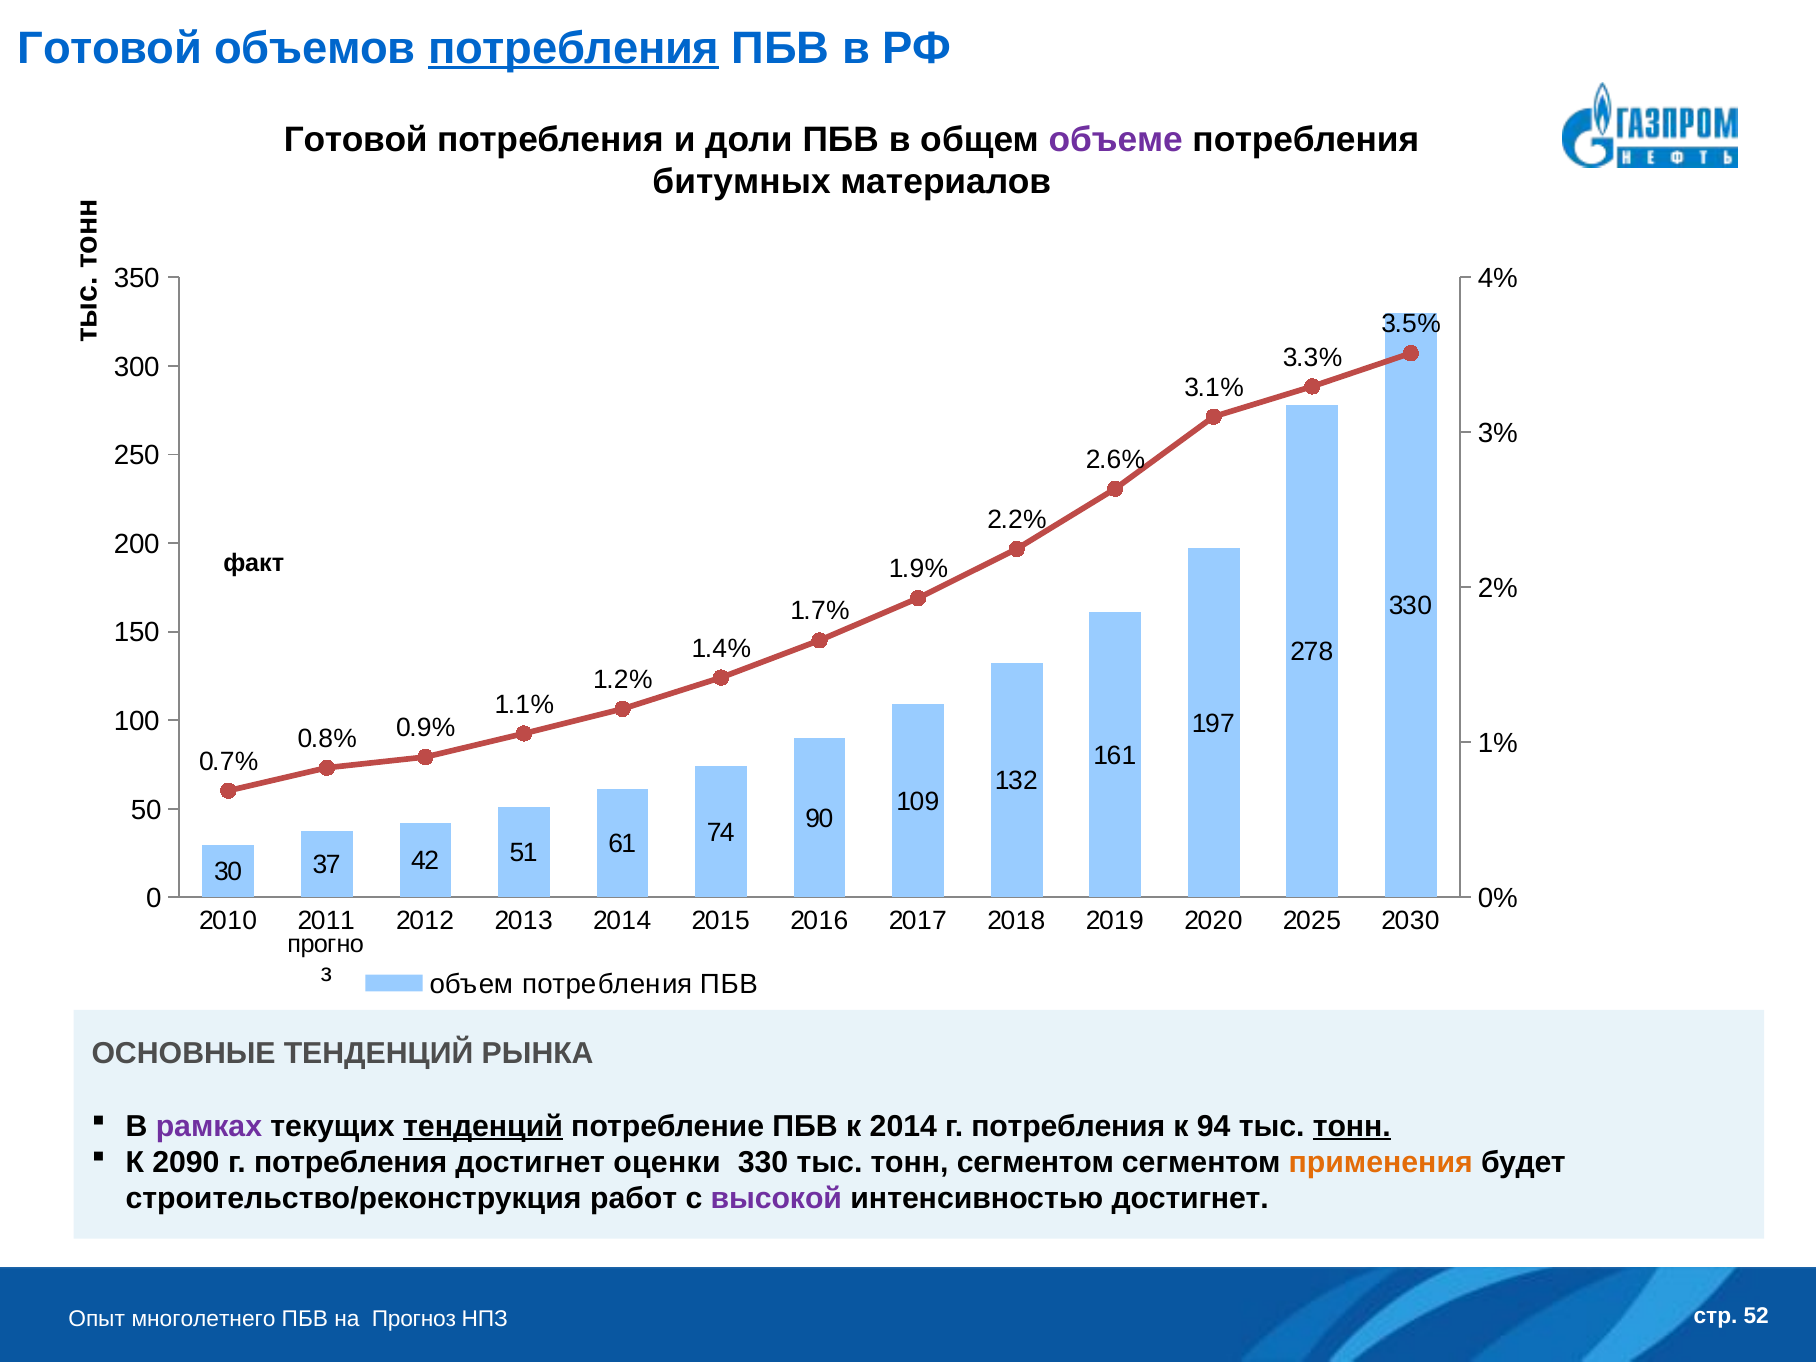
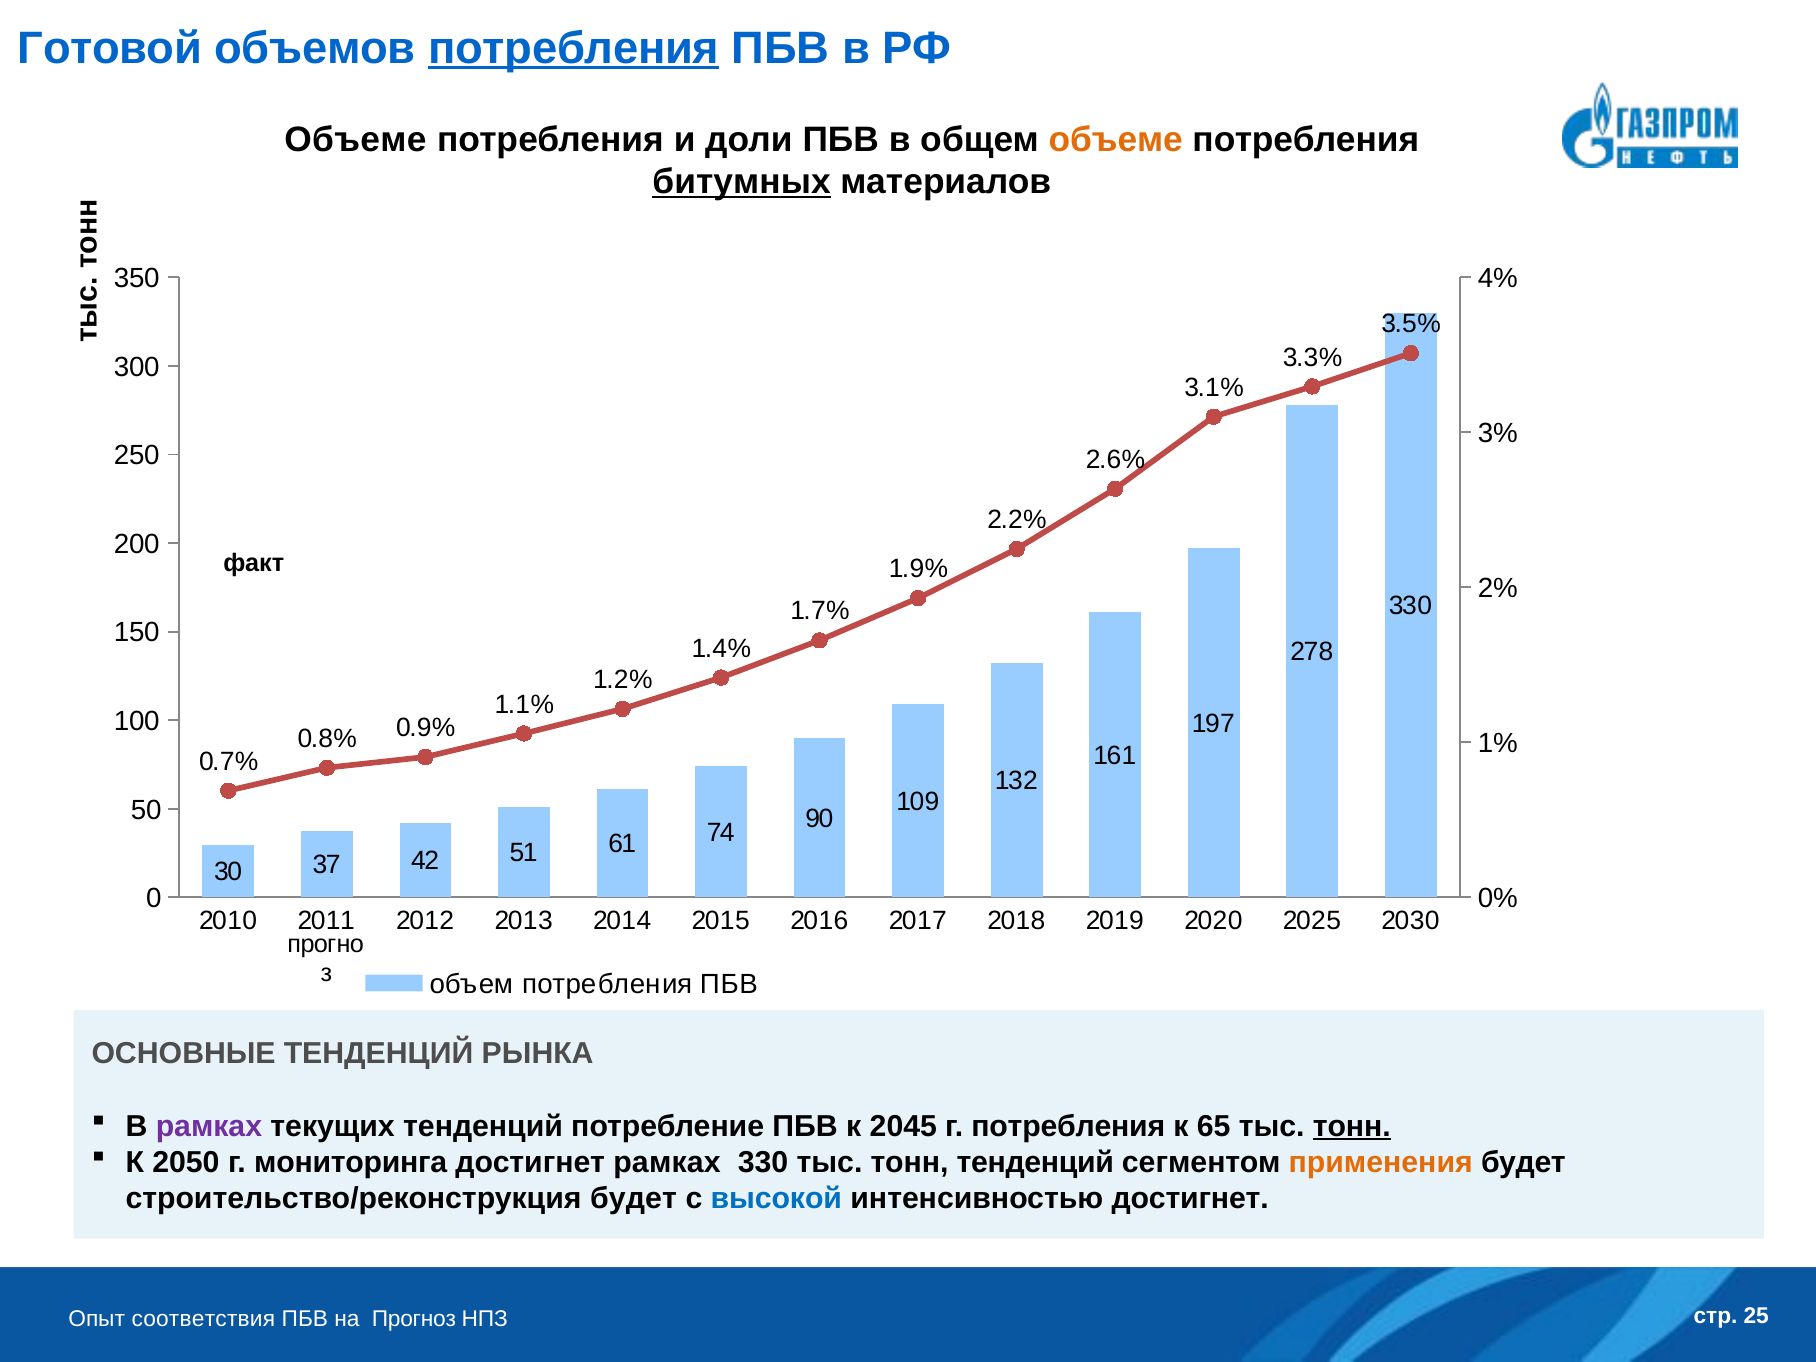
Готовой: Готовой -> Объеме (355, 140)
объеме colour: purple -> orange (1116, 140)
битумных underline: none -> present (742, 182)
тенденций underline: present -> none (483, 1126)
к 2014: 2014 -> 2045 (903, 1126)
94: 94 -> 65 (1214, 1126)
2090: 2090 -> 2050 (186, 1163)
потребления: потребления -> мониторинга (351, 1163)
достигнет оценки: оценки -> рамках (667, 1163)
тонн сегментом: сегментом -> тенденций (1035, 1163)
строительство/реконструкция работ: работ -> будет (633, 1199)
высокой colour: purple -> blue (776, 1199)
52: 52 -> 25 (1756, 1316)
многолетнего: многолетнего -> соответствия (203, 1319)
